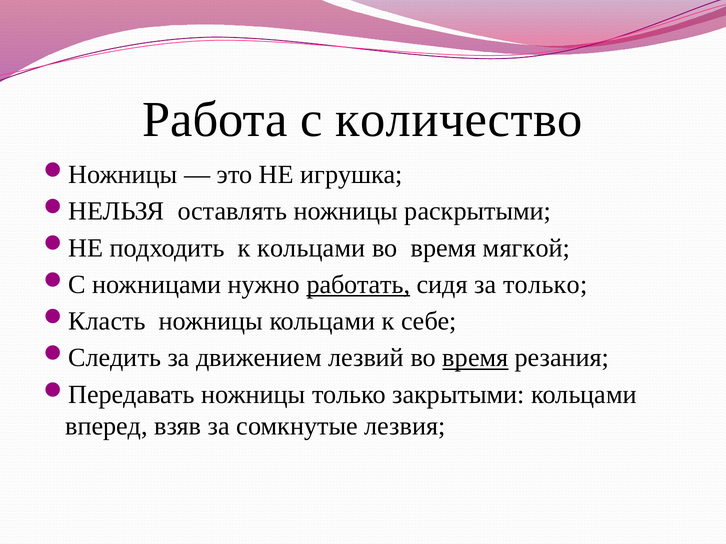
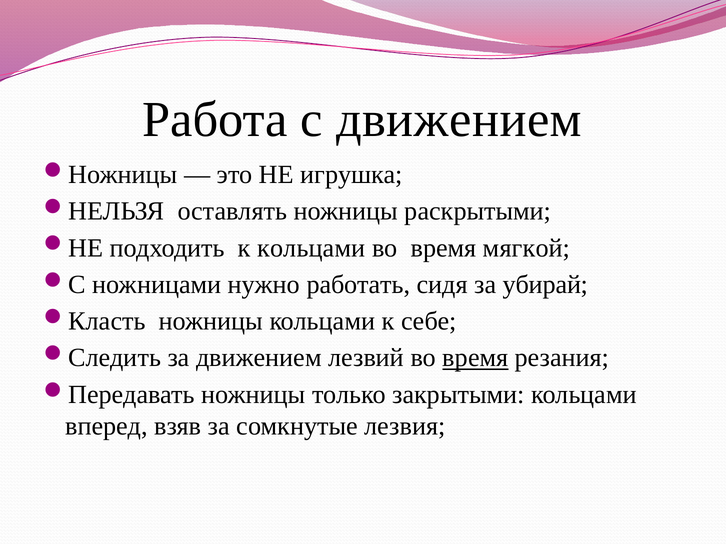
с количество: количество -> движением (459, 120)
работать underline: present -> none (358, 285)
за только: только -> убирай (546, 285)
